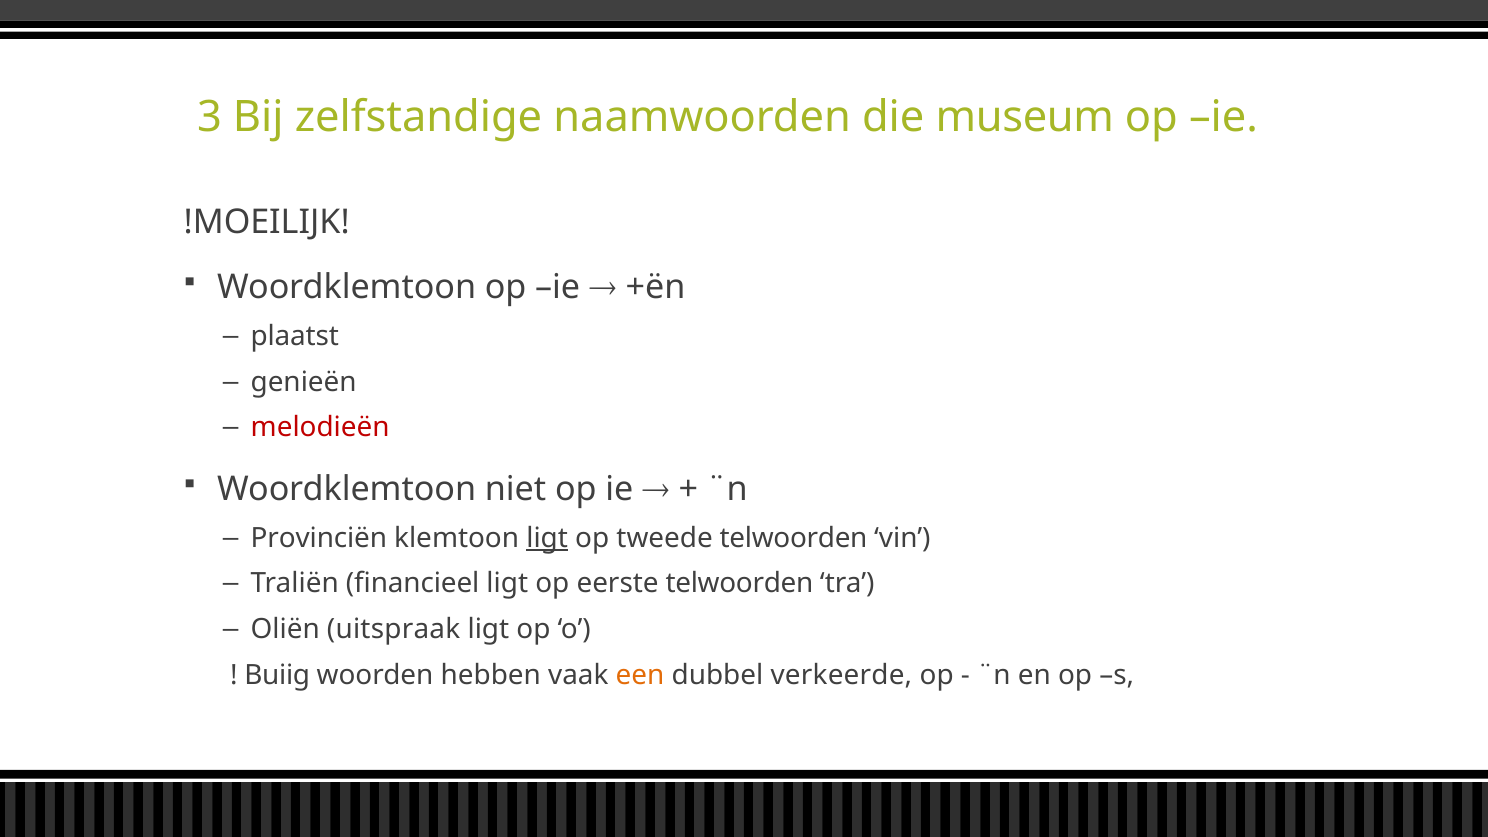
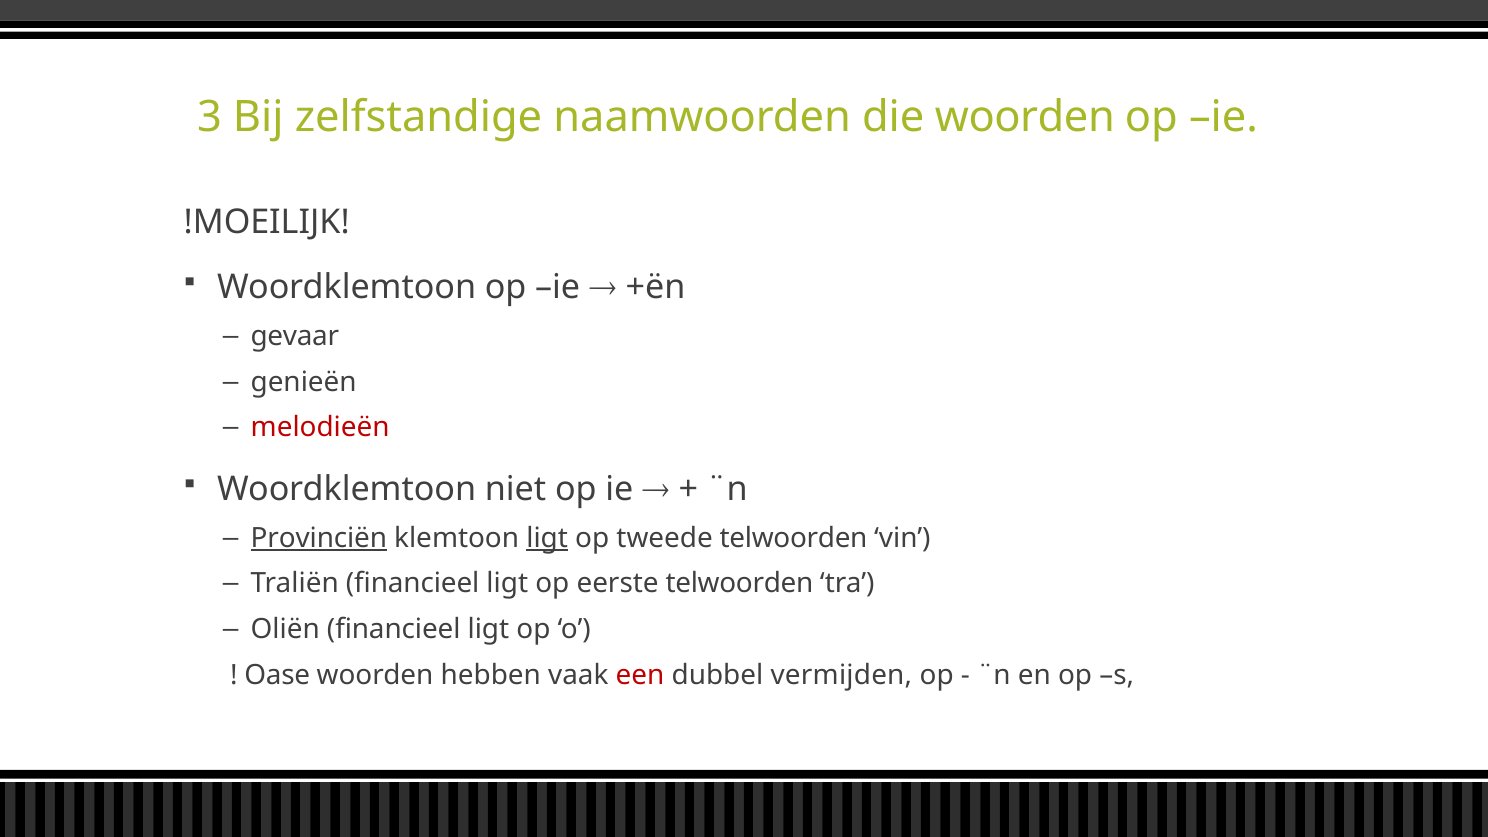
die museum: museum -> woorden (1025, 117)
plaatst: plaatst -> gevaar (295, 336)
Provinciën underline: none -> present (319, 538)
Oliën uitspraak: uitspraak -> financieel (394, 629)
Buiig: Buiig -> Oase (277, 675)
een colour: orange -> red (640, 675)
verkeerde: verkeerde -> vermijden (841, 675)
